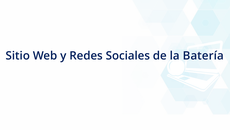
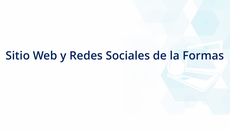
Batería: Batería -> Formas (203, 55)
